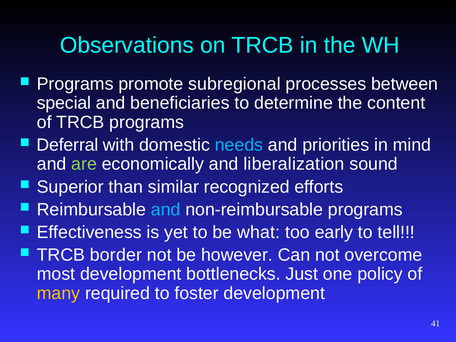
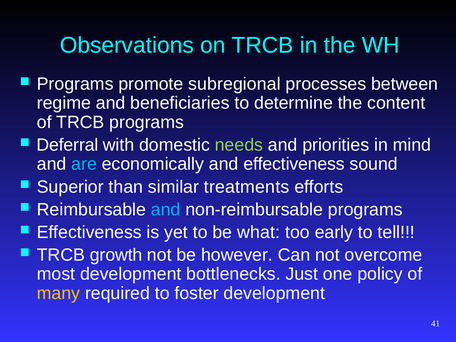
special: special -> regime (64, 103)
needs colour: light blue -> light green (239, 145)
are colour: light green -> light blue (84, 164)
and liberalization: liberalization -> effectiveness (294, 164)
recognized: recognized -> treatments (247, 187)
border: border -> growth (116, 255)
